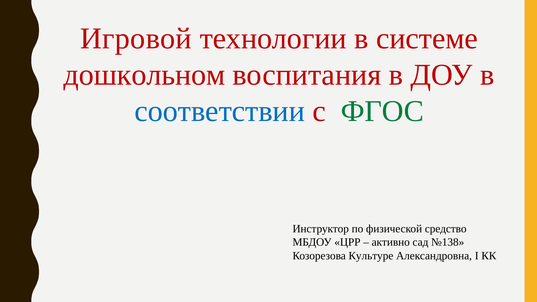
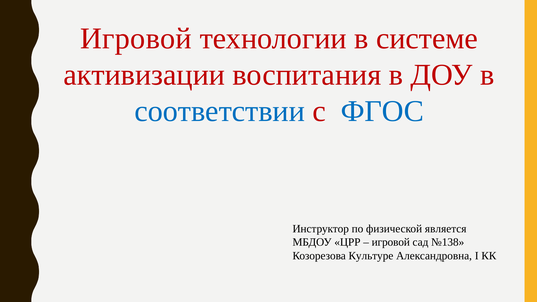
дошкольном: дошкольном -> активизации (144, 75)
ФГОС colour: green -> blue (382, 111)
средство: средство -> является (446, 229)
активно: активно -> игровой (391, 242)
